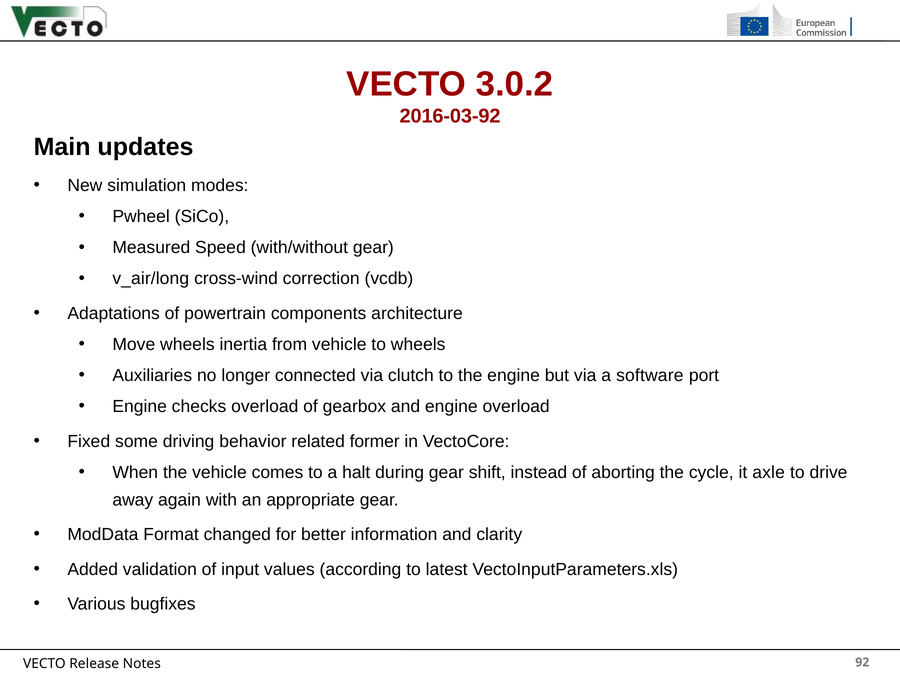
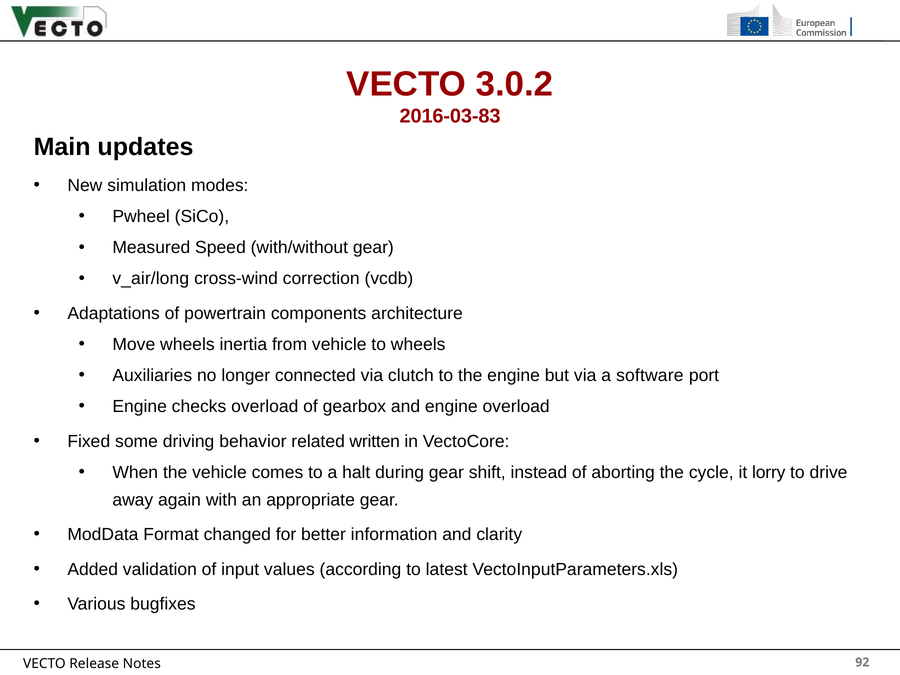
2016-03-92: 2016-03-92 -> 2016-03-83 (450, 116)
former: former -> written (375, 441)
axle: axle -> lorry (769, 472)
